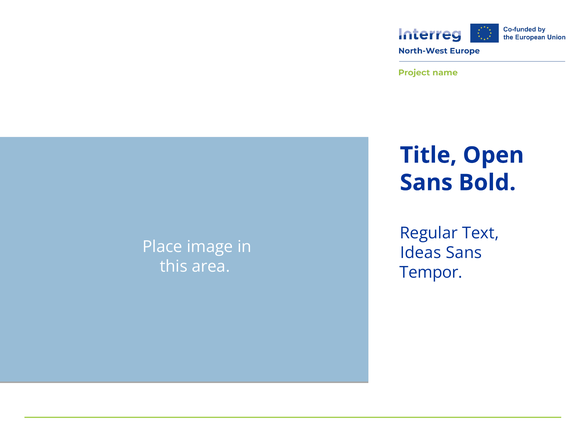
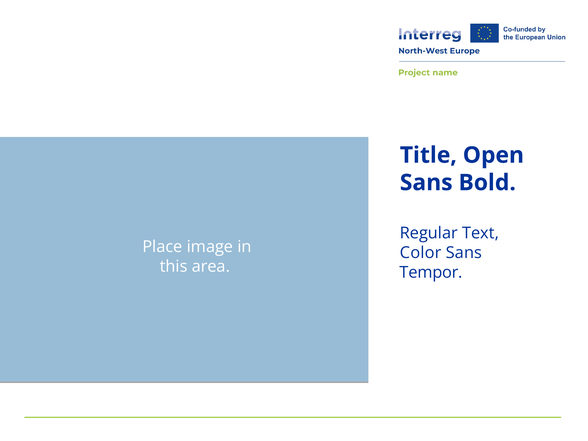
Ideas: Ideas -> Color (421, 253)
